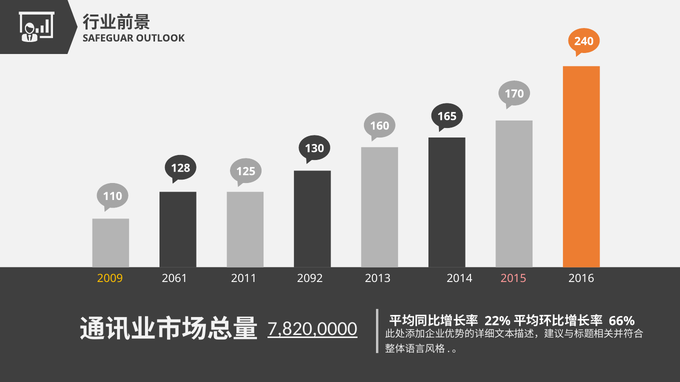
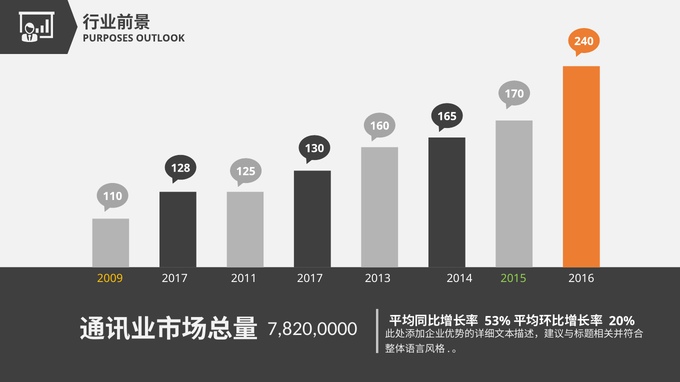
SAFEGUAR: SAFEGUAR -> PURPOSES (108, 38)
2061: 2061 -> 2017 (175, 279)
2011 2092: 2092 -> 2017 (310, 279)
2015 colour: pink -> light green (513, 279)
22%: 22% -> 53% (498, 321)
66%: 66% -> 20% (622, 321)
7,820,0000 underline: present -> none (312, 329)
